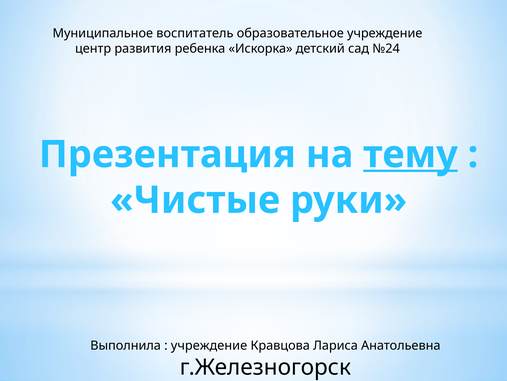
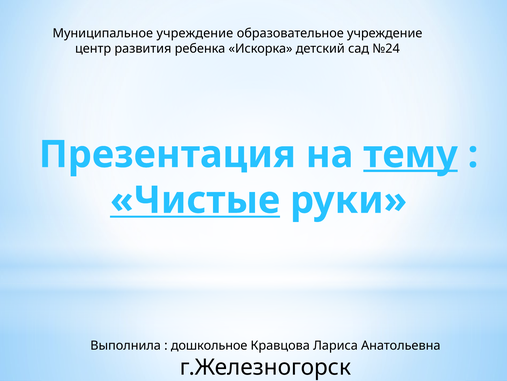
Муниципальное воспитатель: воспитатель -> учреждение (195, 33)
Чистые underline: none -> present (195, 200)
учреждение: учреждение -> дошкольное (209, 345)
